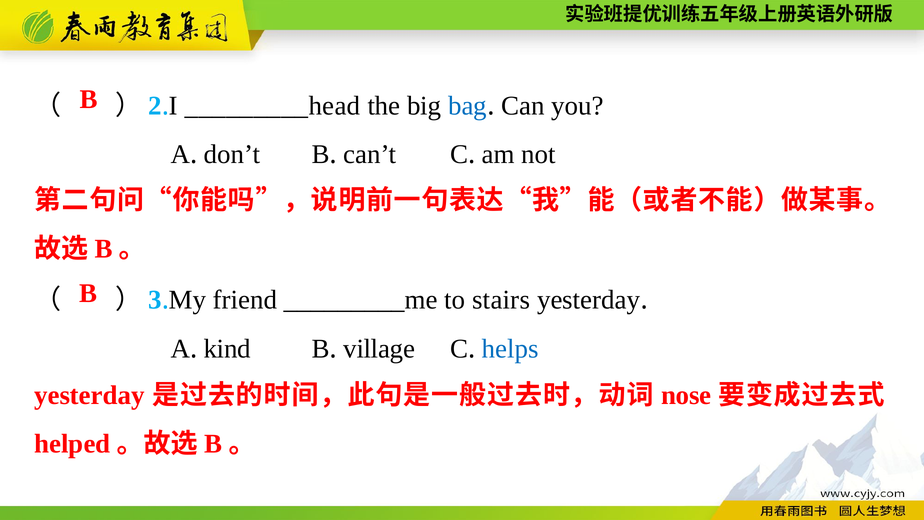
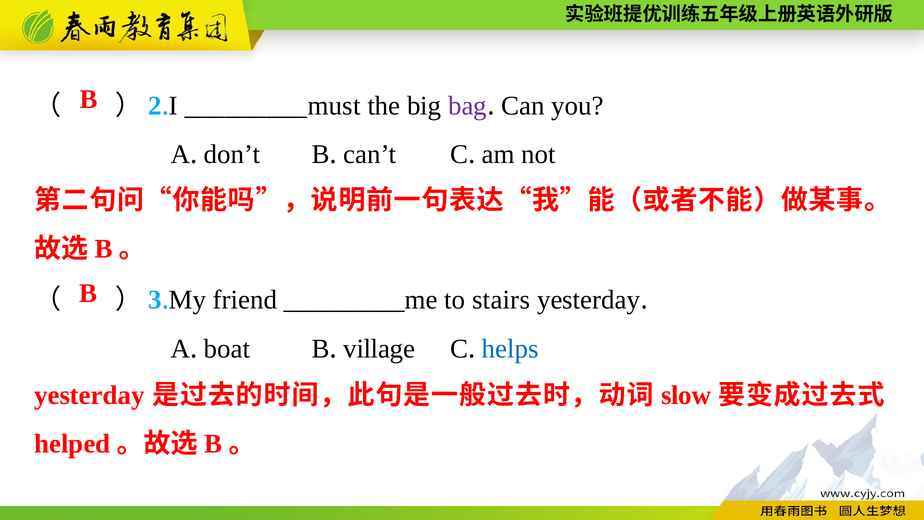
_________head: _________head -> _________must (273, 106)
bag colour: blue -> purple (467, 106)
kind: kind -> boat (227, 349)
nose: nose -> slow (686, 395)
